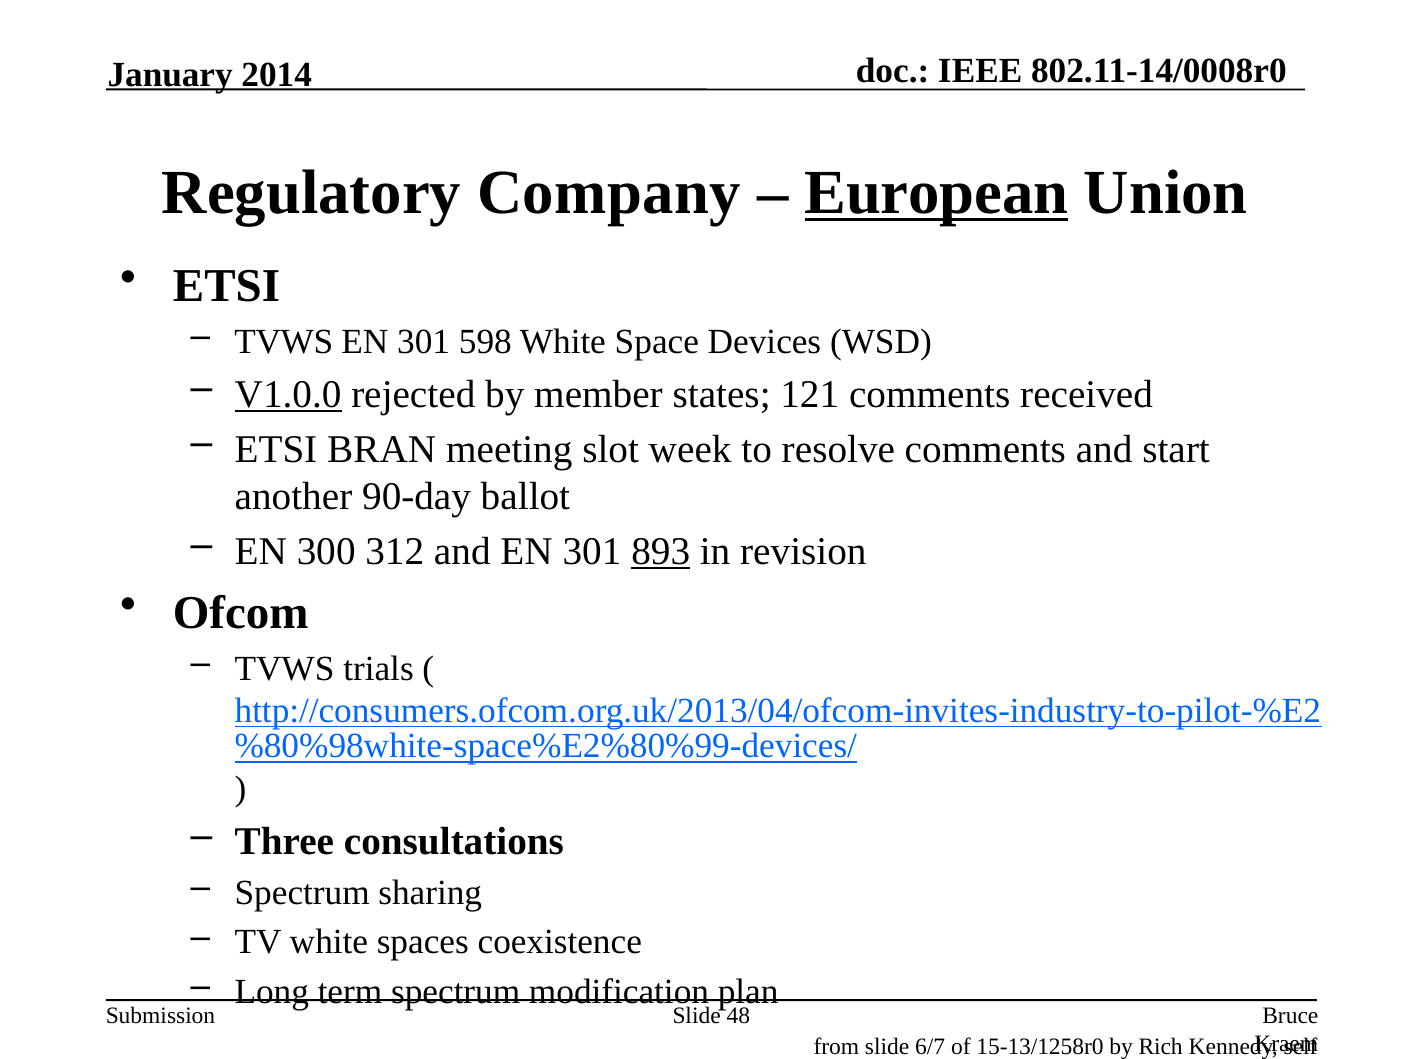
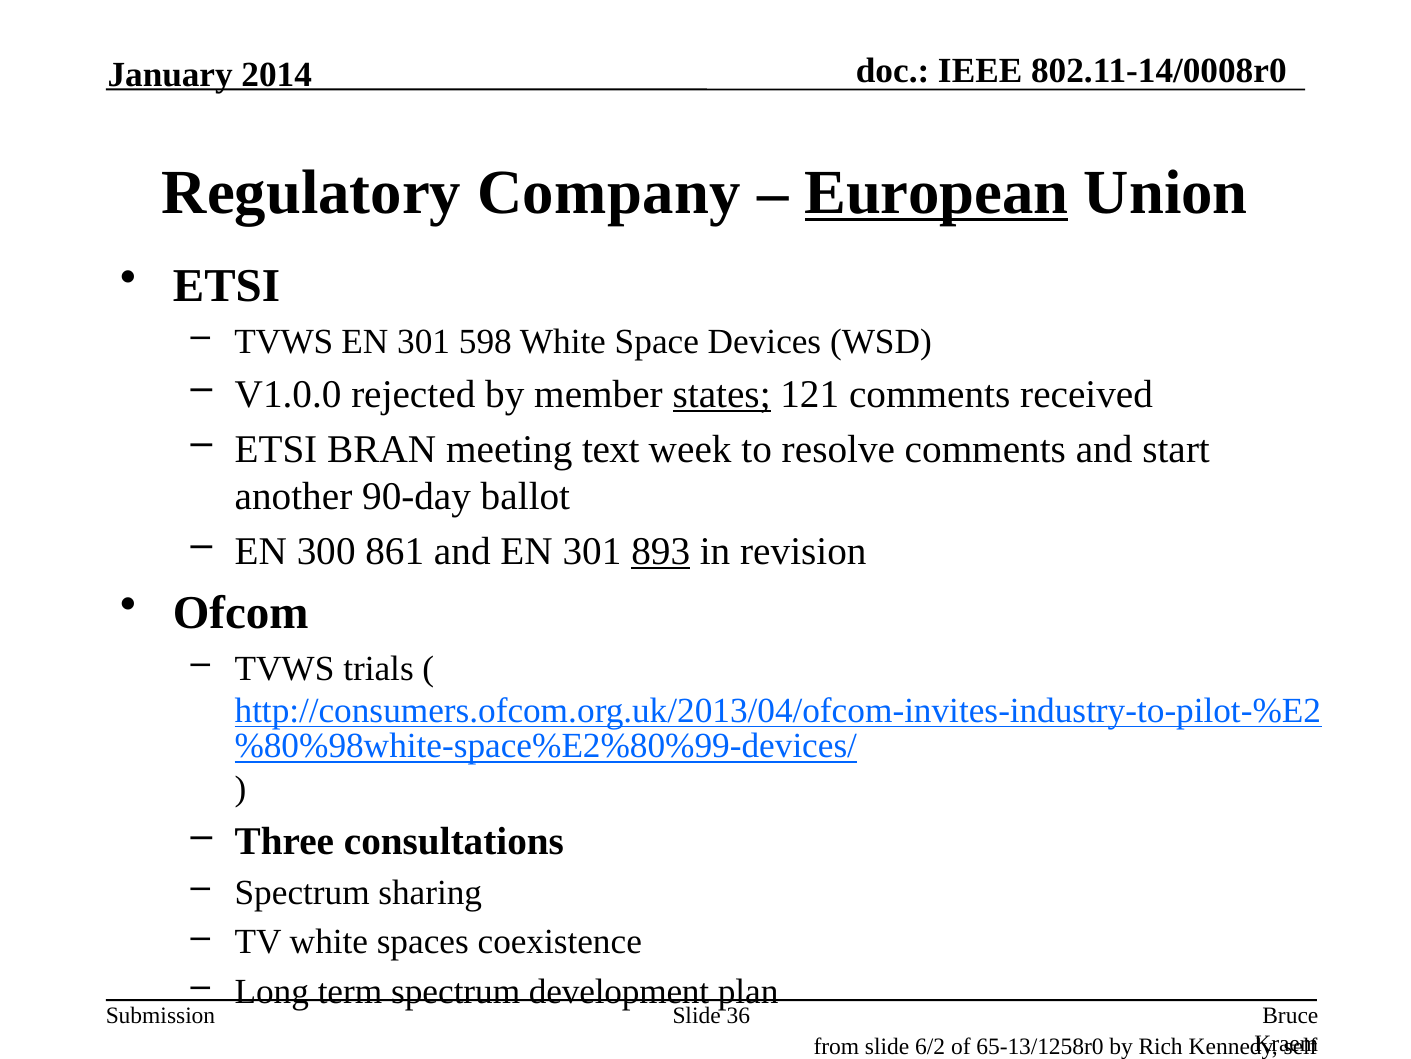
V1.0.0 underline: present -> none (288, 394)
states underline: none -> present (722, 394)
slot: slot -> text (611, 449)
312: 312 -> 861 (395, 551)
modification: modification -> development (619, 991)
48: 48 -> 36 (738, 1015)
6/7: 6/7 -> 6/2 (930, 1046)
15-13/1258r0: 15-13/1258r0 -> 65-13/1258r0 (1040, 1046)
